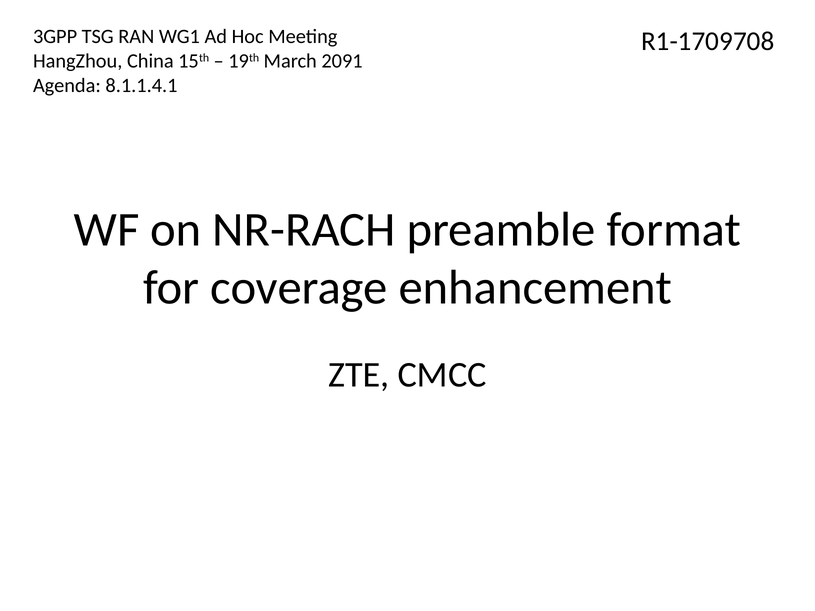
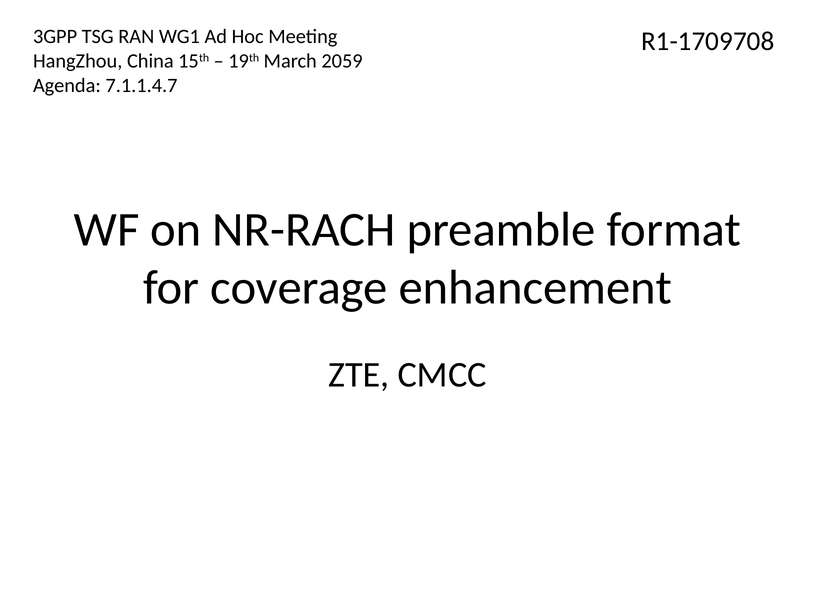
2091: 2091 -> 2059 (342, 61)
8.1.1.4.1: 8.1.1.4.1 -> 7.1.1.4.7 (142, 85)
